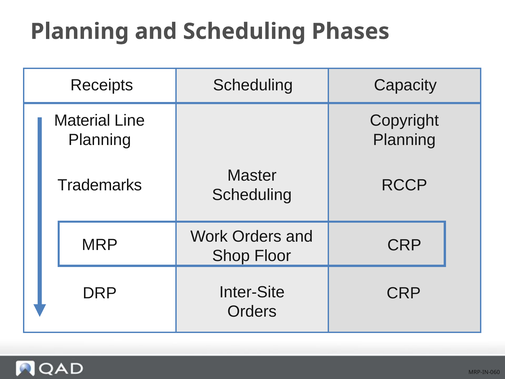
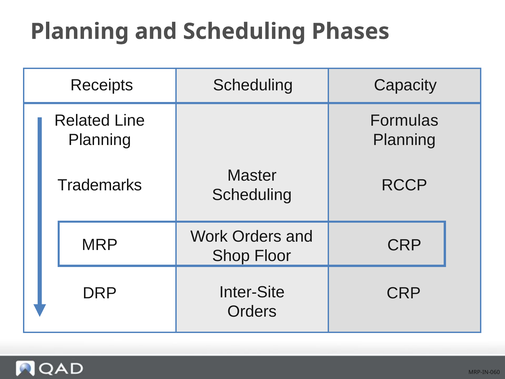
Material: Material -> Related (82, 120)
Copyright: Copyright -> Formulas (404, 120)
